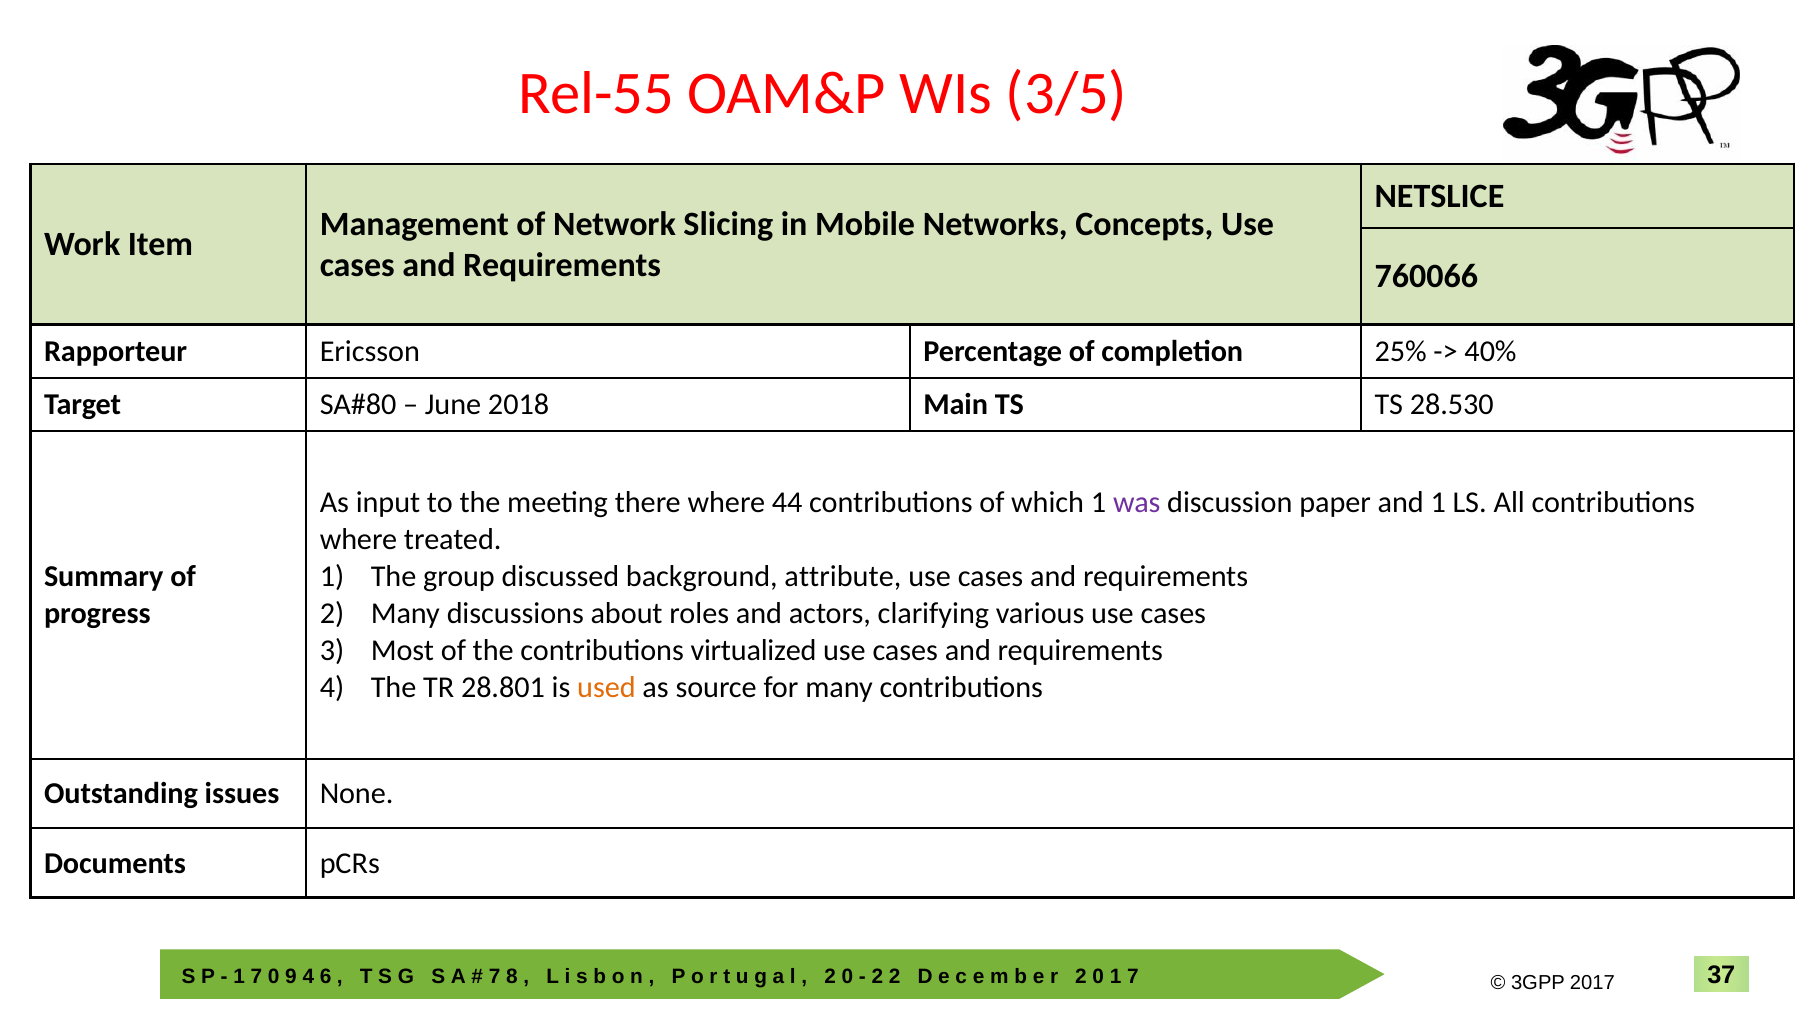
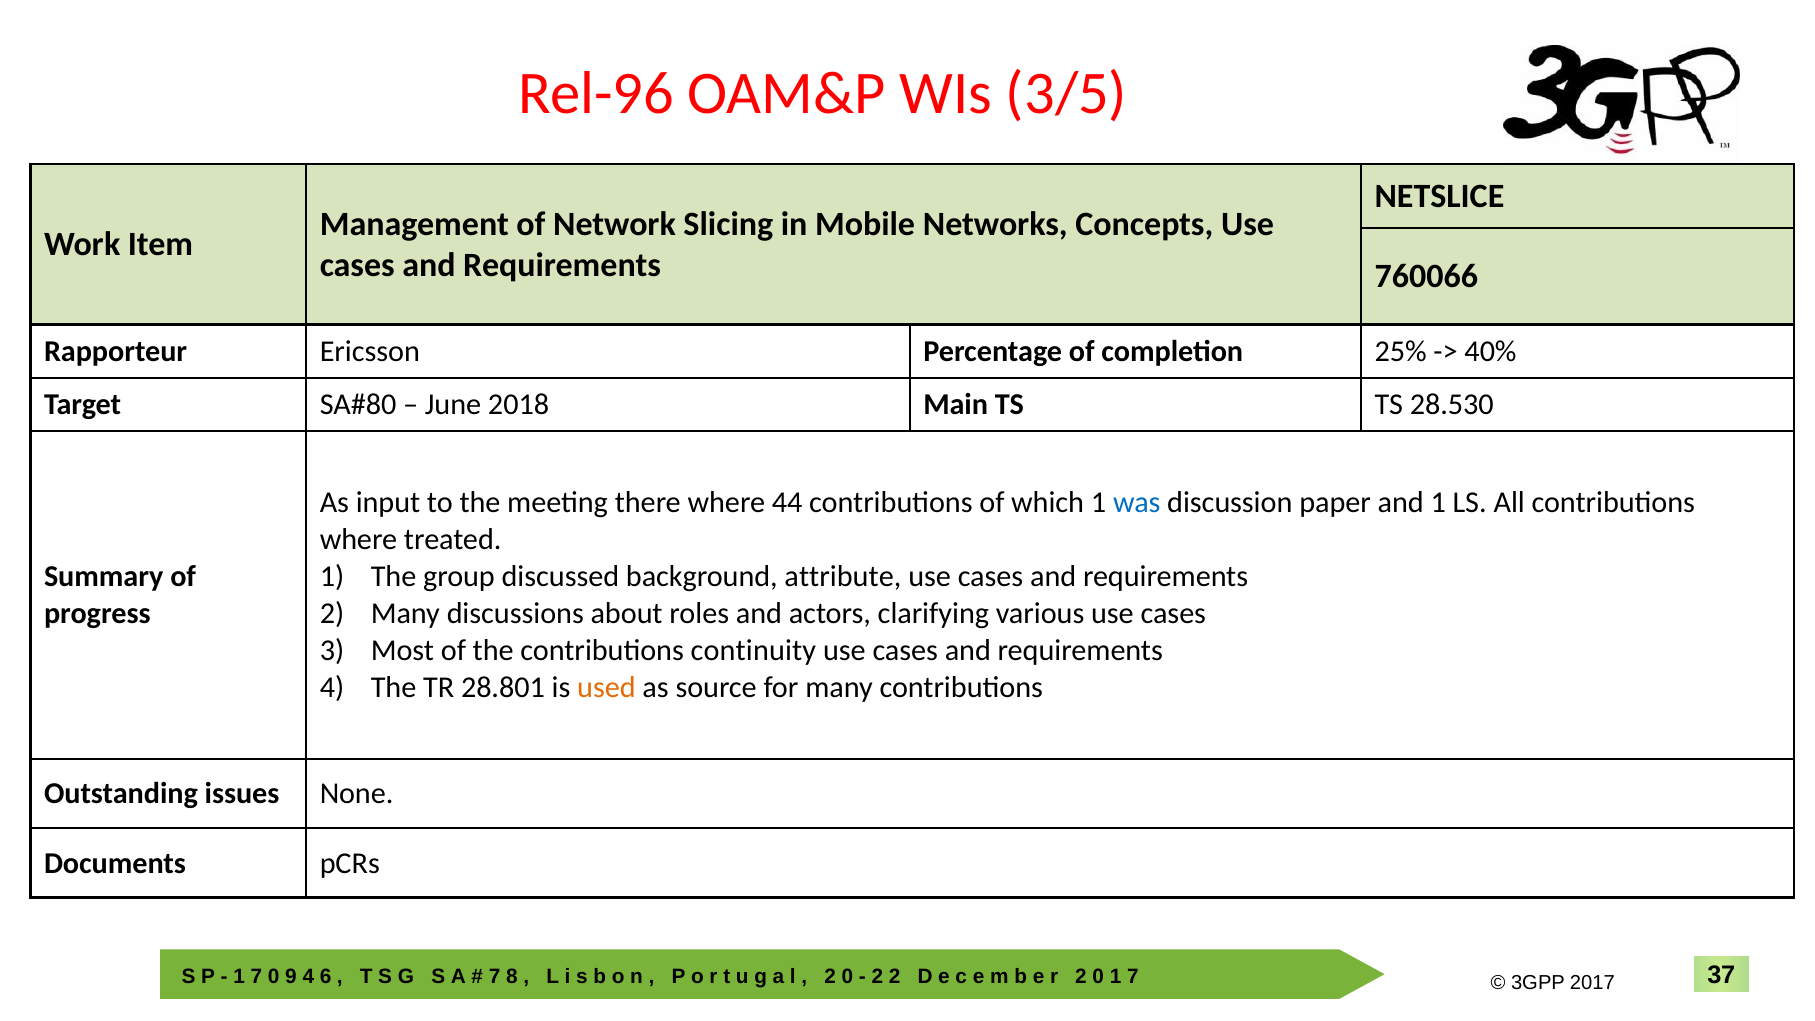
Rel-55: Rel-55 -> Rel-96 (596, 94)
was colour: purple -> blue (1137, 503)
virtualized: virtualized -> continuity (753, 651)
